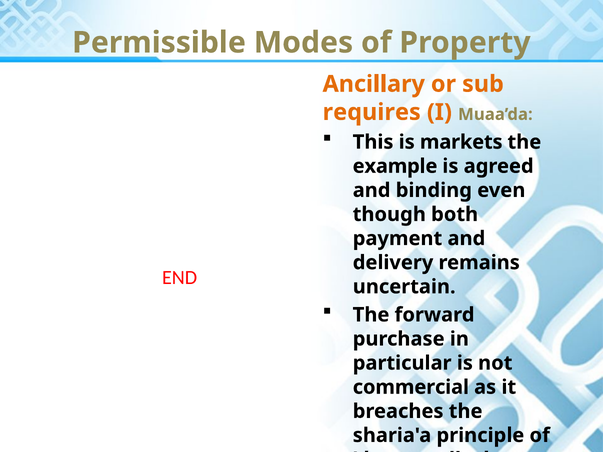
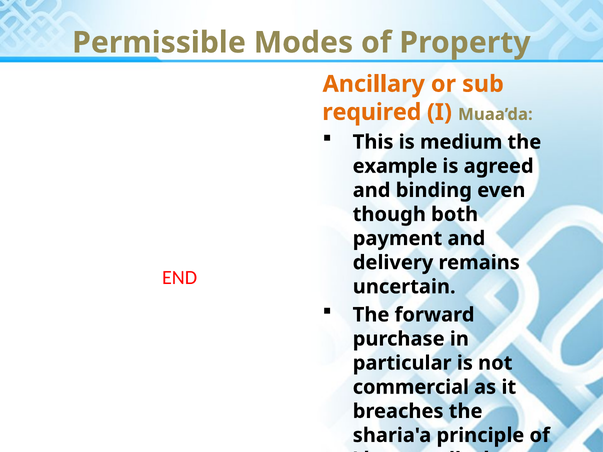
requires: requires -> required (372, 112)
markets: markets -> medium (461, 142)
